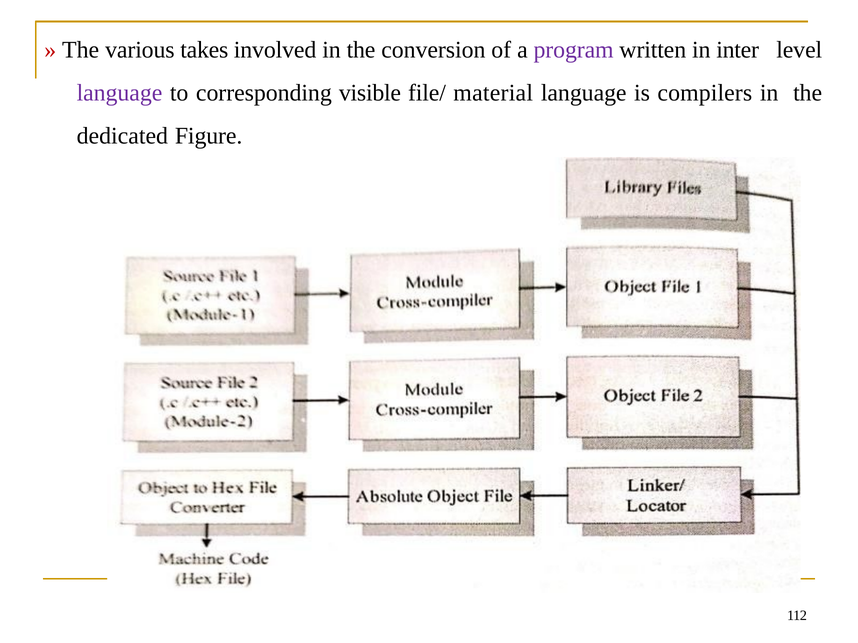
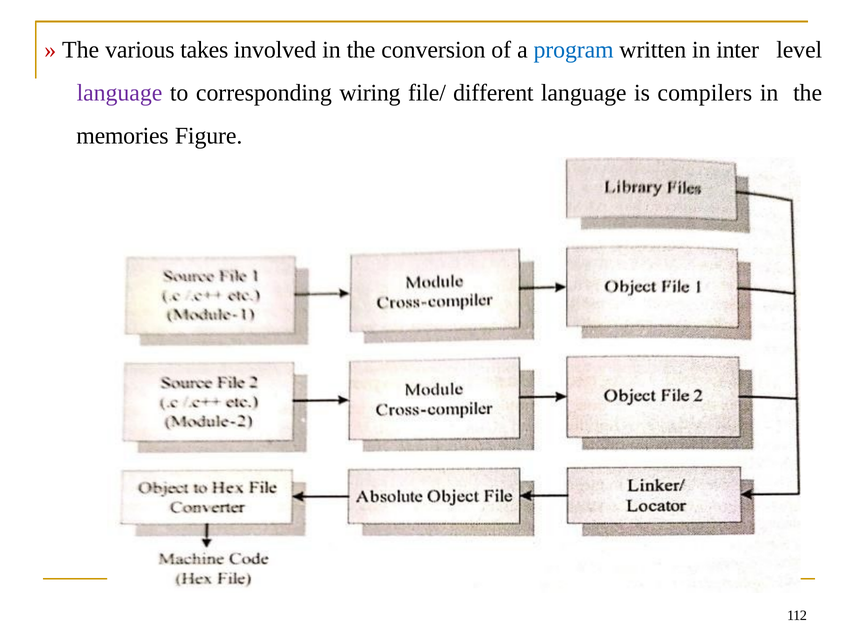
program colour: purple -> blue (574, 50)
visible: visible -> wiring (370, 93)
material: material -> different (493, 93)
dedicated: dedicated -> memories (122, 136)
